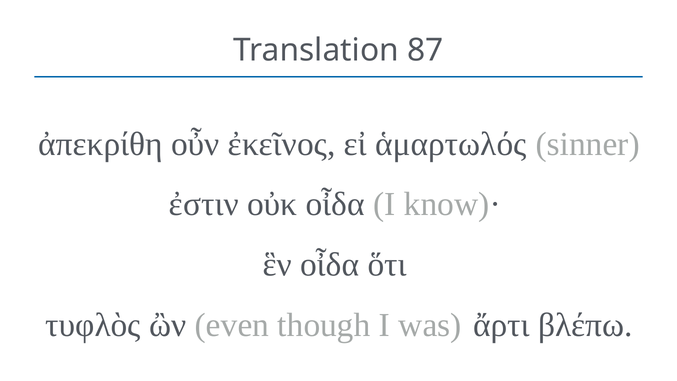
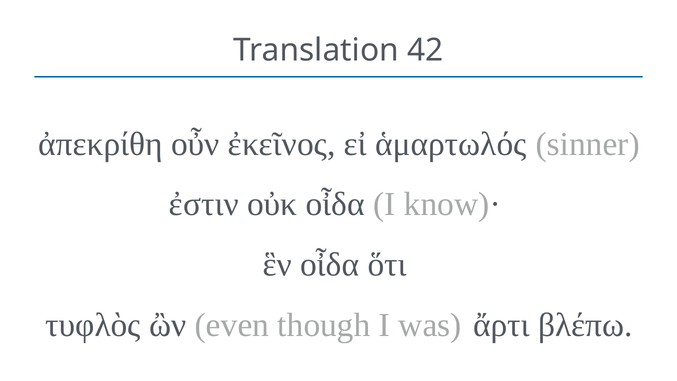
87: 87 -> 42 (425, 50)
